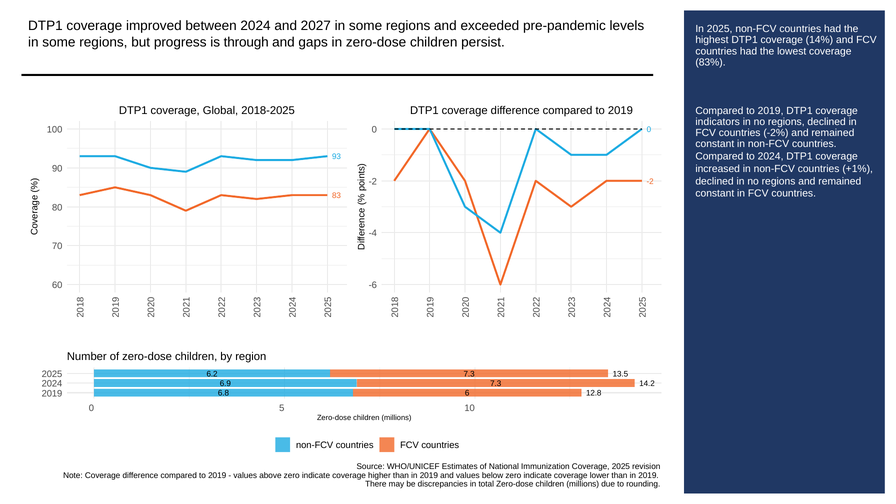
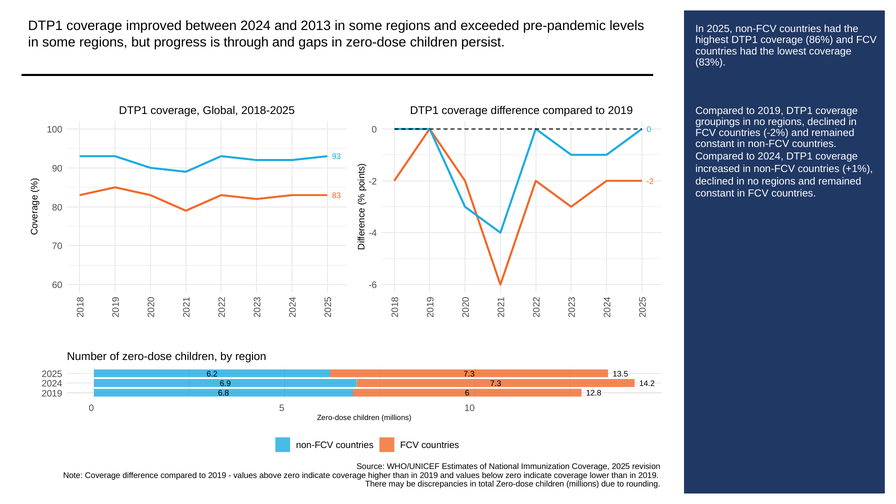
2027: 2027 -> 2013 (316, 26)
14%: 14% -> 86% (819, 40)
indicators: indicators -> groupings (718, 122)
